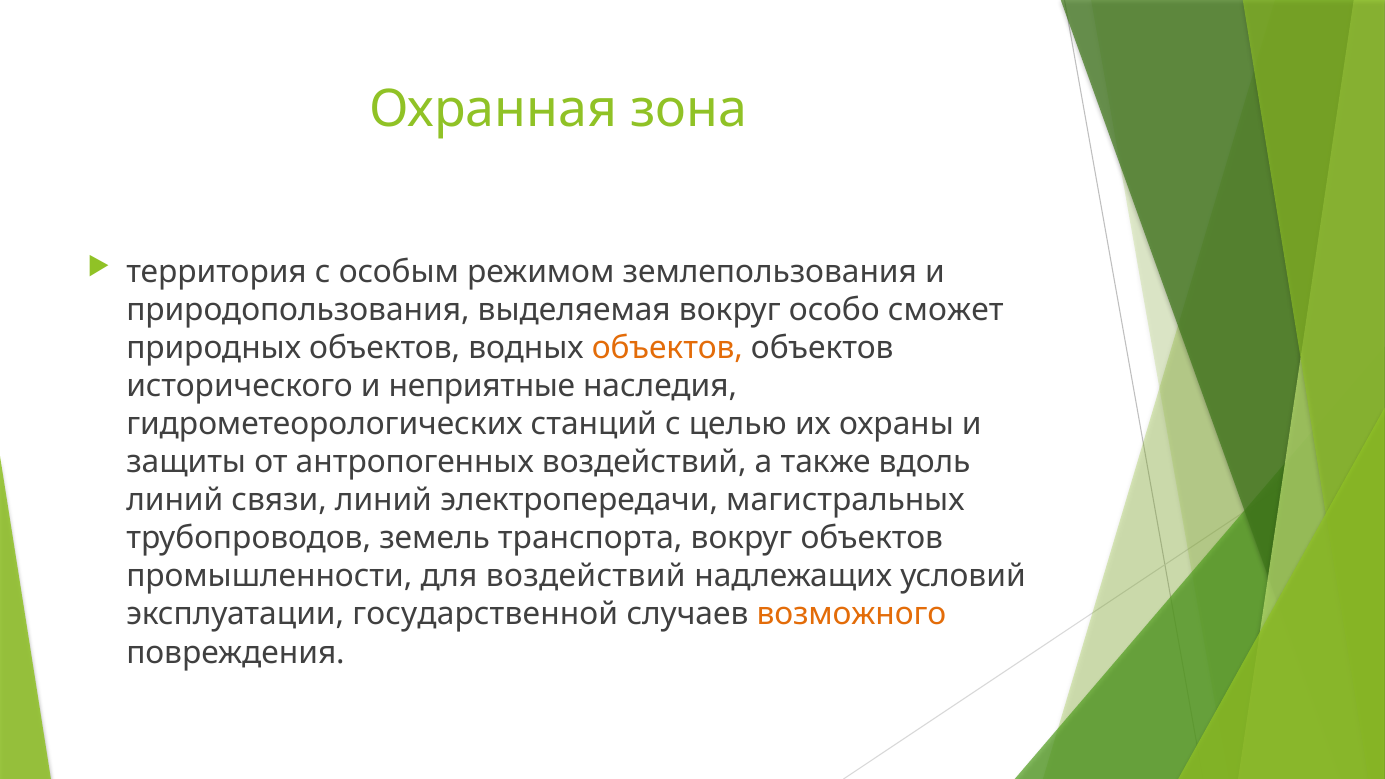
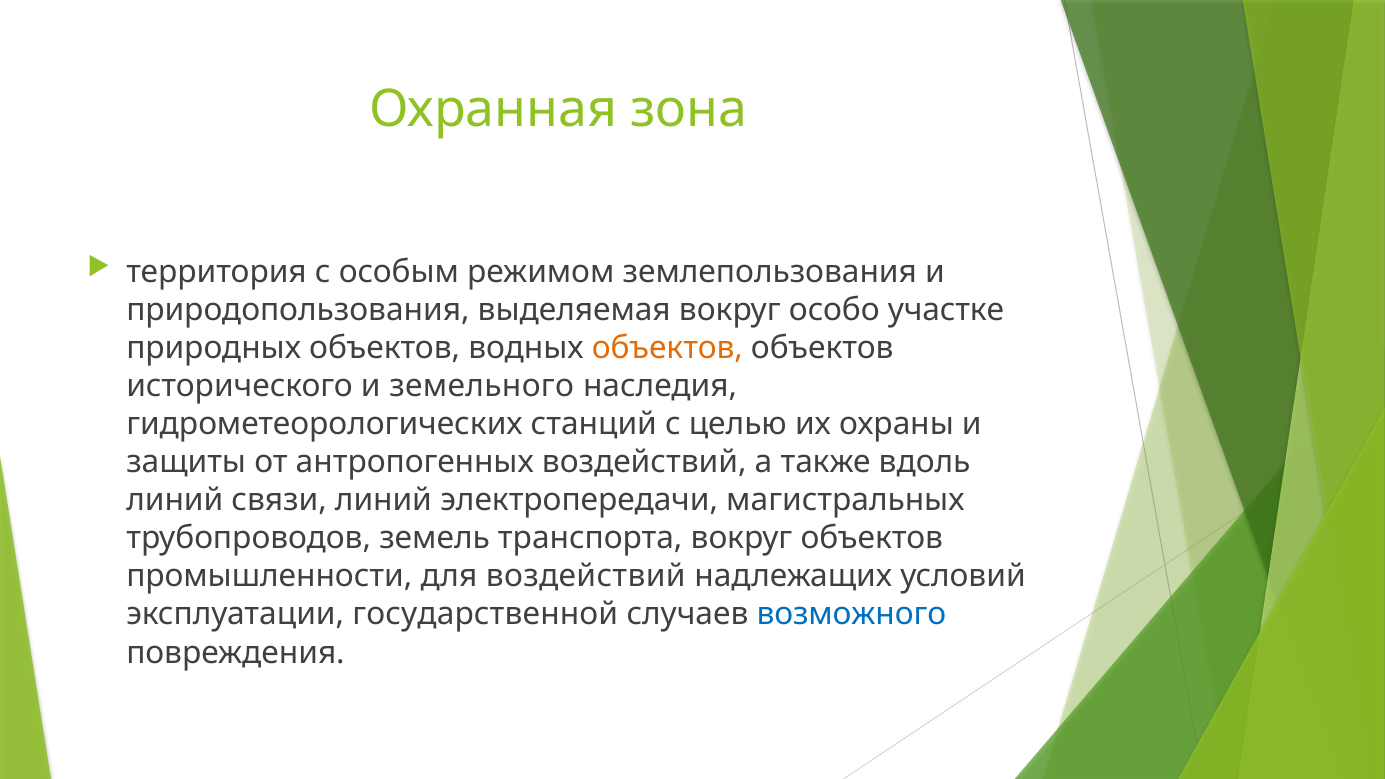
сможет: сможет -> участке (946, 310)
неприятные: неприятные -> земельного (482, 386)
возможного colour: orange -> blue (851, 615)
